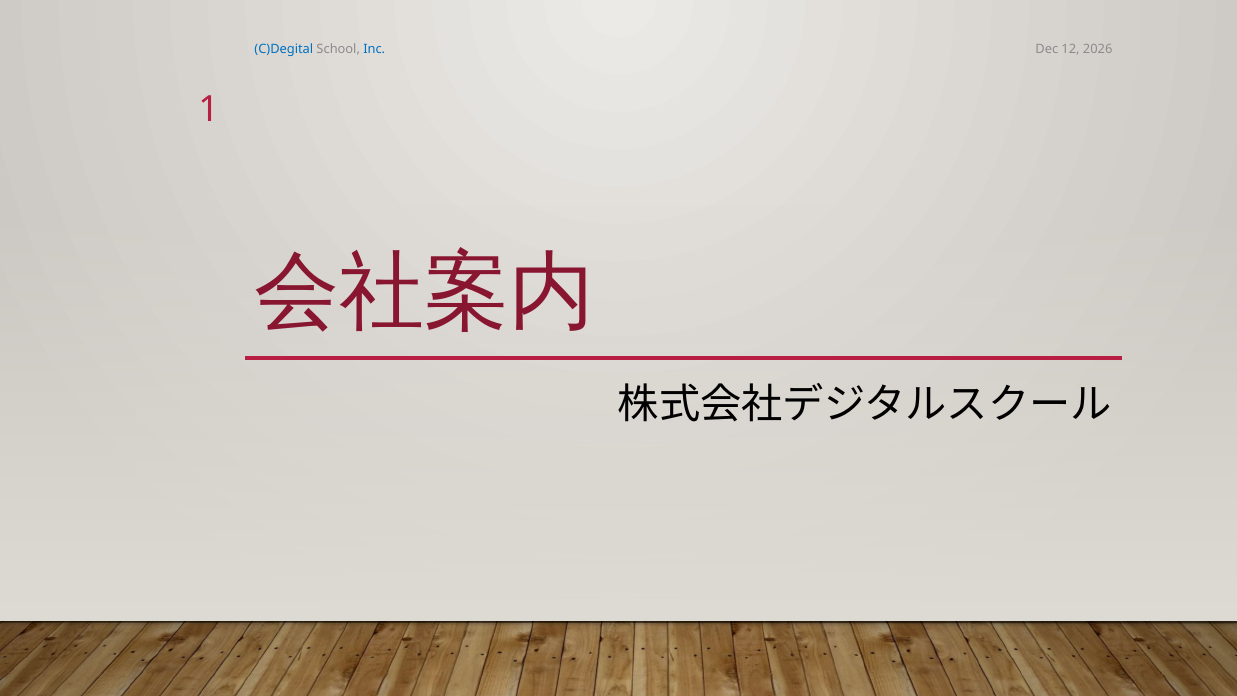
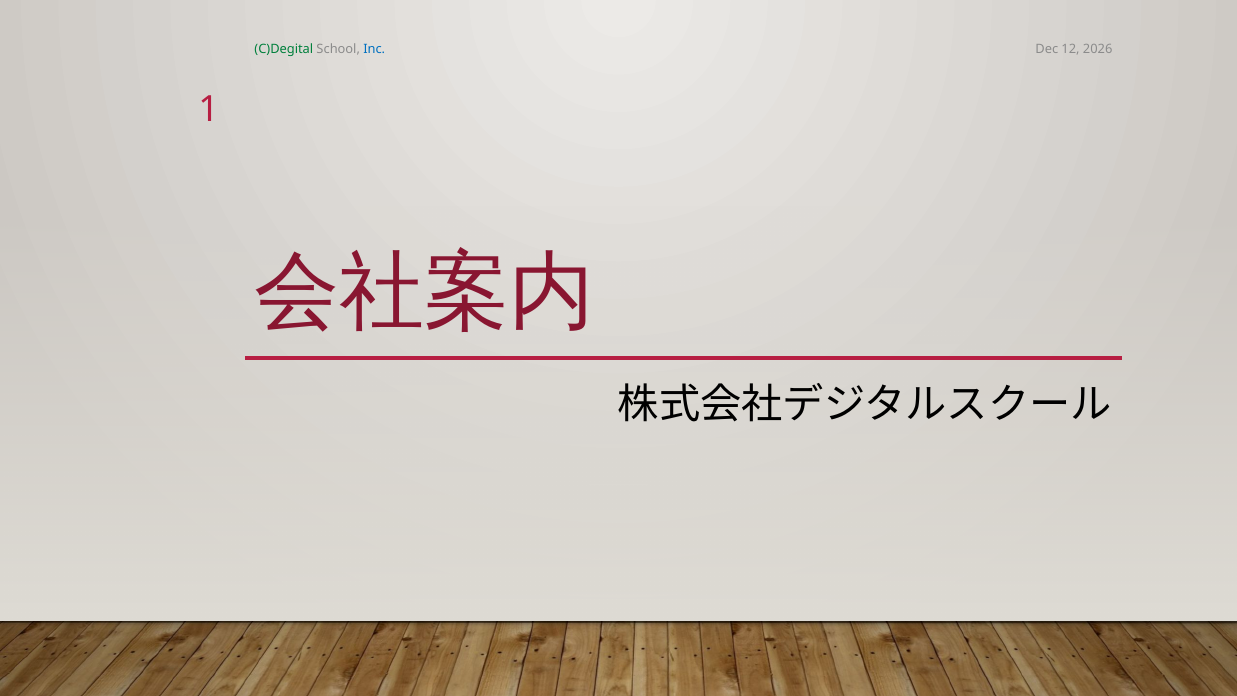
C)Degital colour: blue -> green (284, 49)
